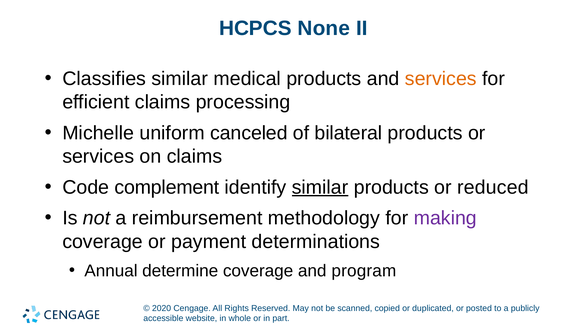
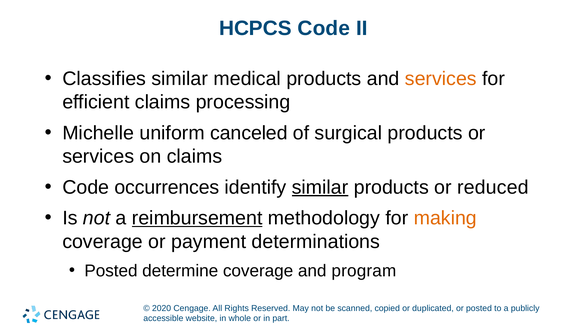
HCPCS None: None -> Code (324, 28)
bilateral: bilateral -> surgical (348, 133)
complement: complement -> occurrences (167, 187)
reimbursement underline: none -> present (197, 218)
making colour: purple -> orange (445, 218)
Annual: Annual -> Posted (111, 271)
